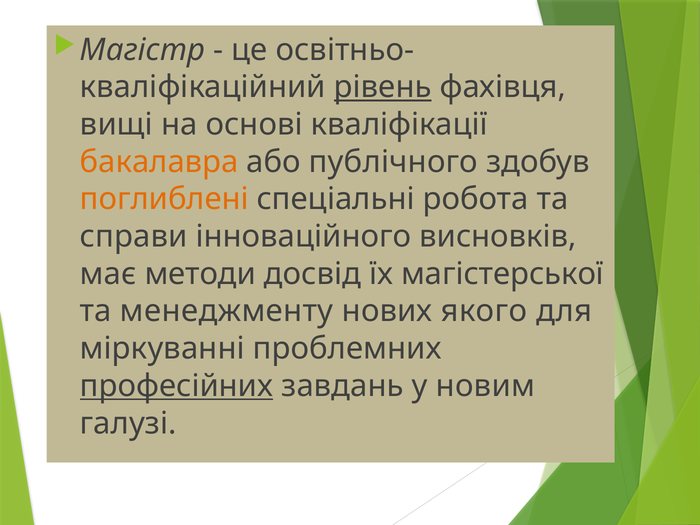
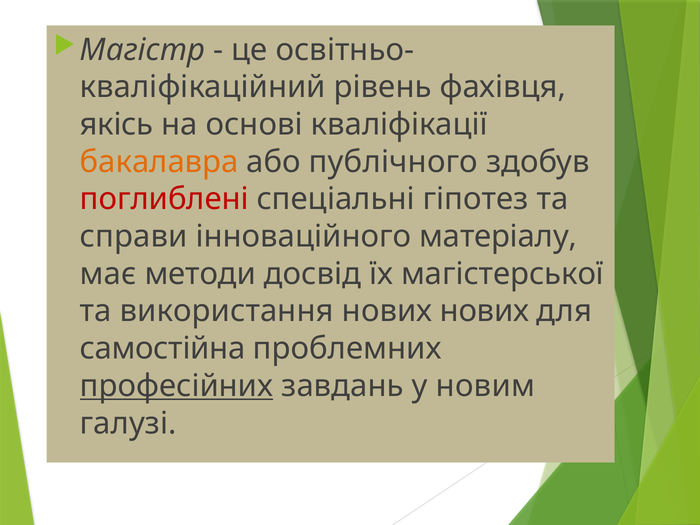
рівень underline: present -> none (383, 87)
вищі: вищі -> якісь (117, 124)
поглиблені colour: orange -> red (164, 199)
робота: робота -> гіпотез (476, 199)
висновків: висновків -> матеріалу (498, 237)
менеджменту: менеджменту -> використання (227, 311)
нових якого: якого -> нових (484, 311)
міркуванні: міркуванні -> самостійна (163, 349)
